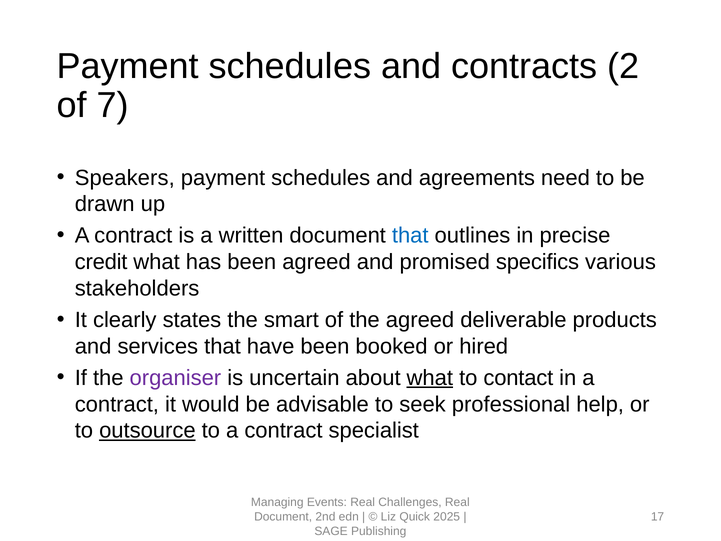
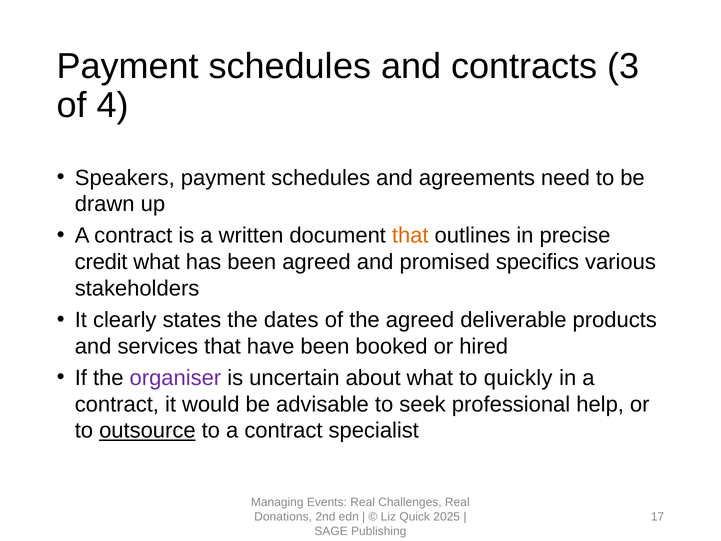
2: 2 -> 3 (623, 66)
7: 7 -> 4 (113, 105)
that colour: blue -> orange (410, 236)
smart: smart -> dates (291, 320)
what underline: present -> none (430, 378)
contact: contact -> quickly (518, 378)
Document: Document -> Donations (283, 516)
